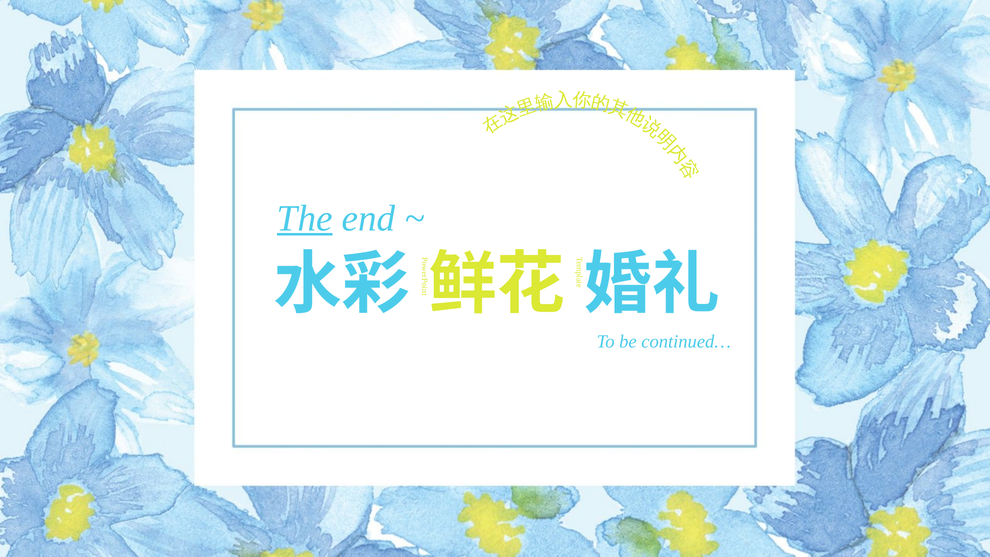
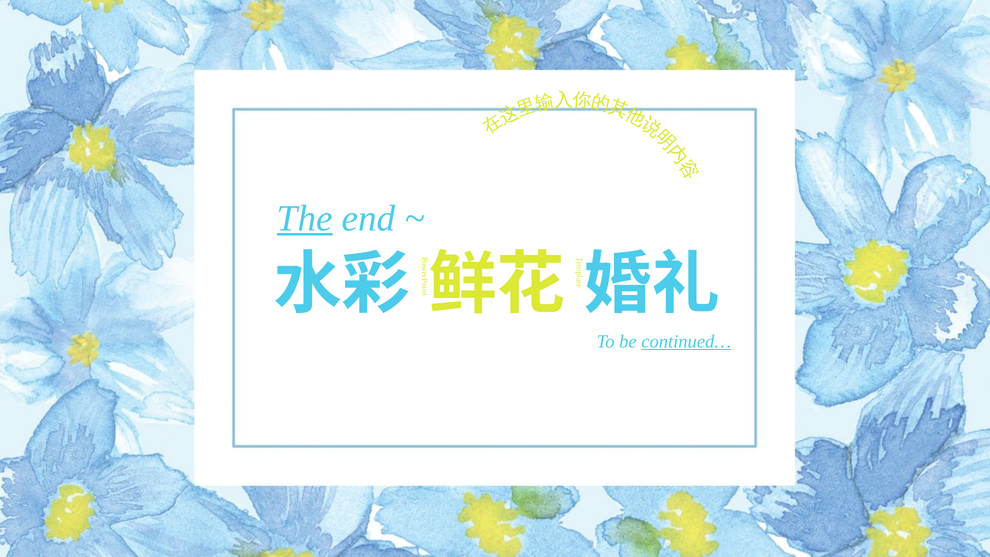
continued… underline: none -> present (686, 341)
